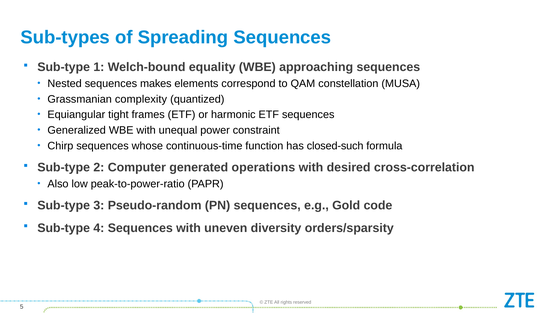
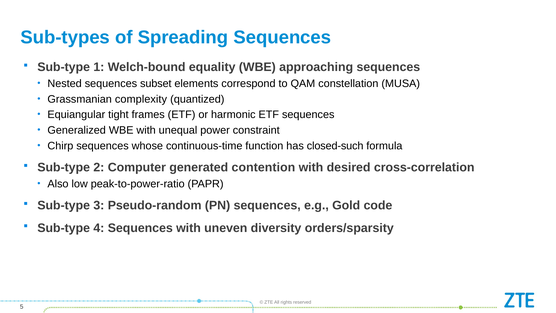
makes: makes -> subset (156, 84)
operations: operations -> contention (263, 167)
